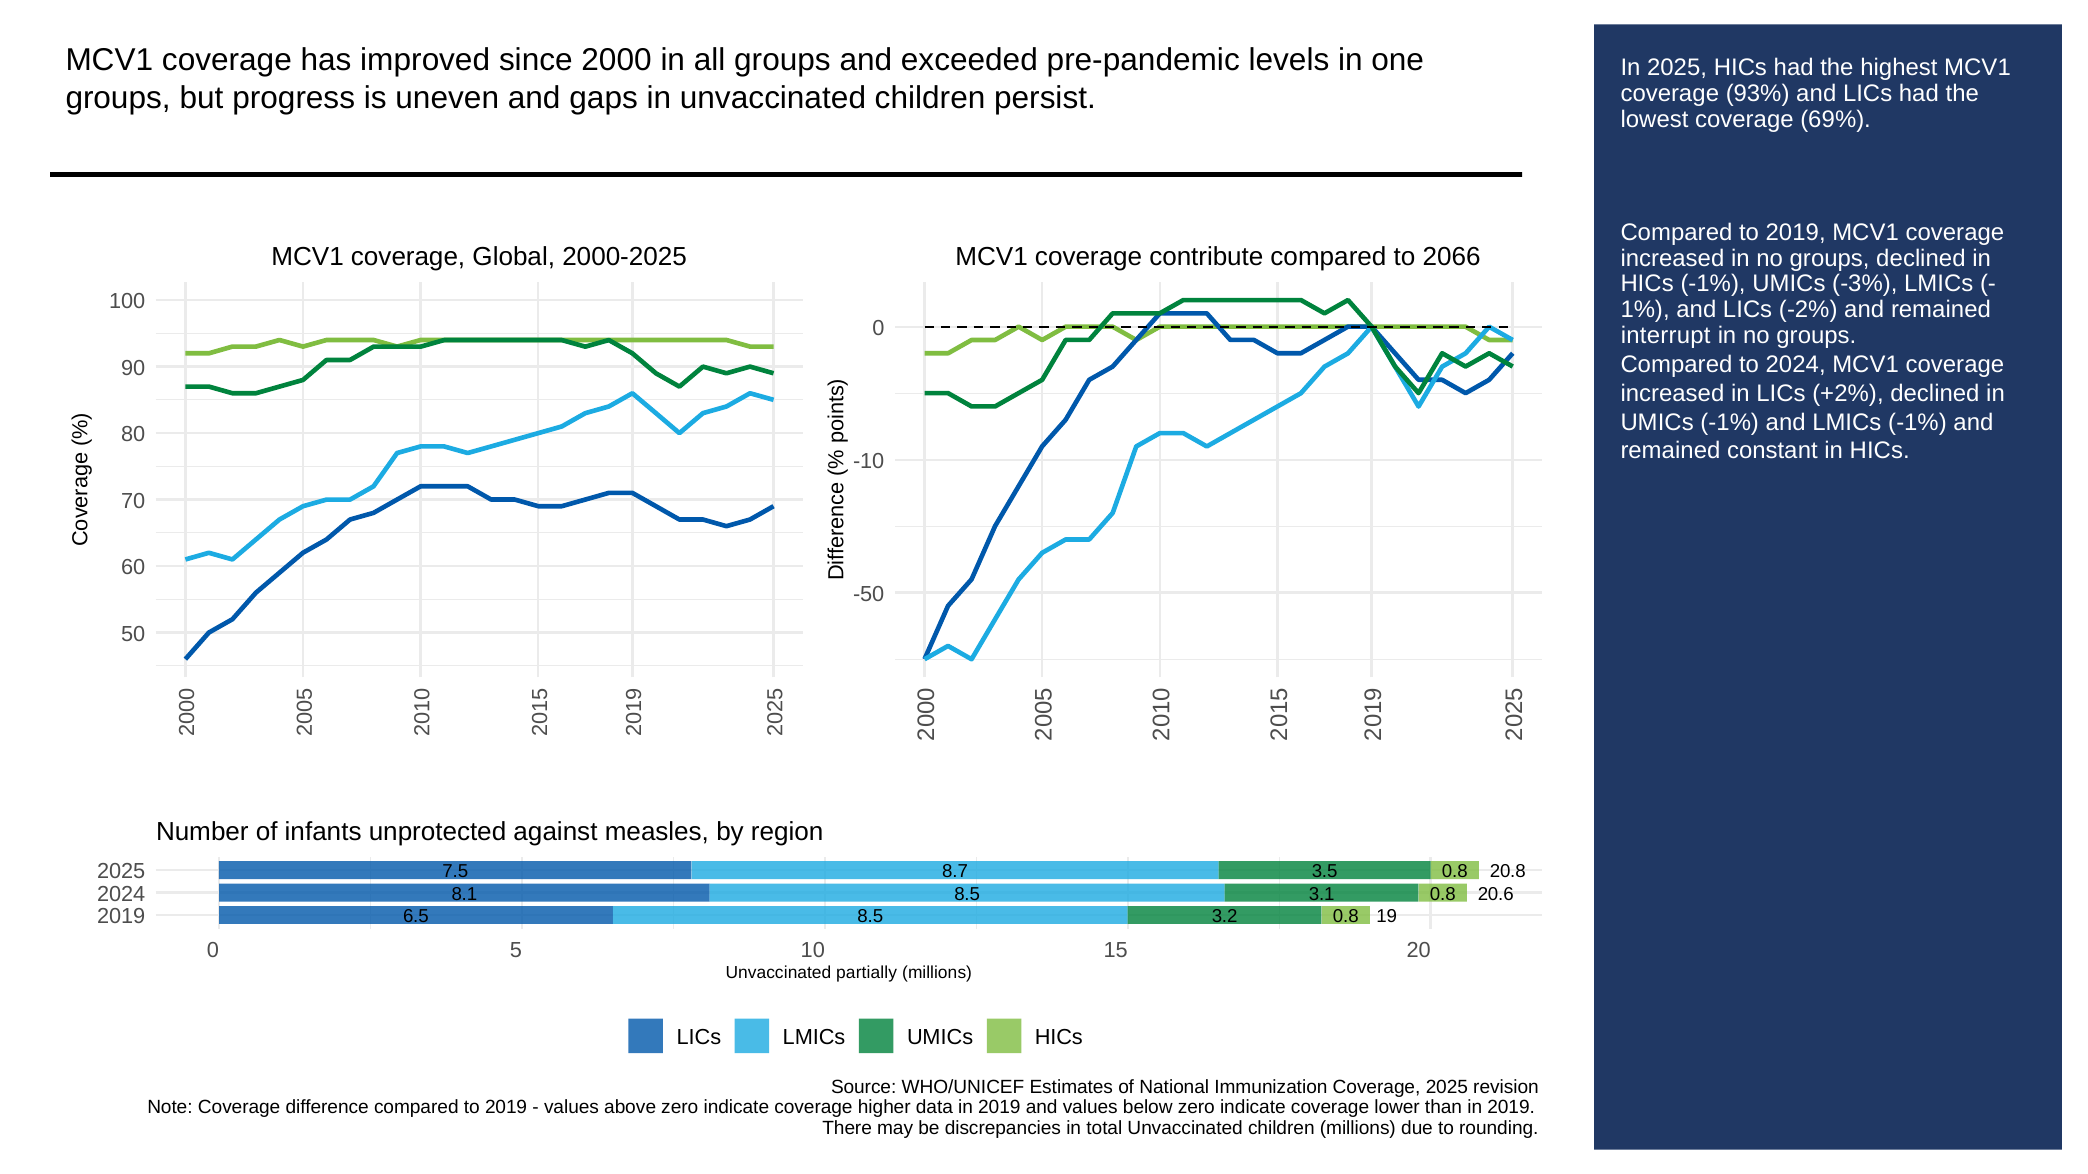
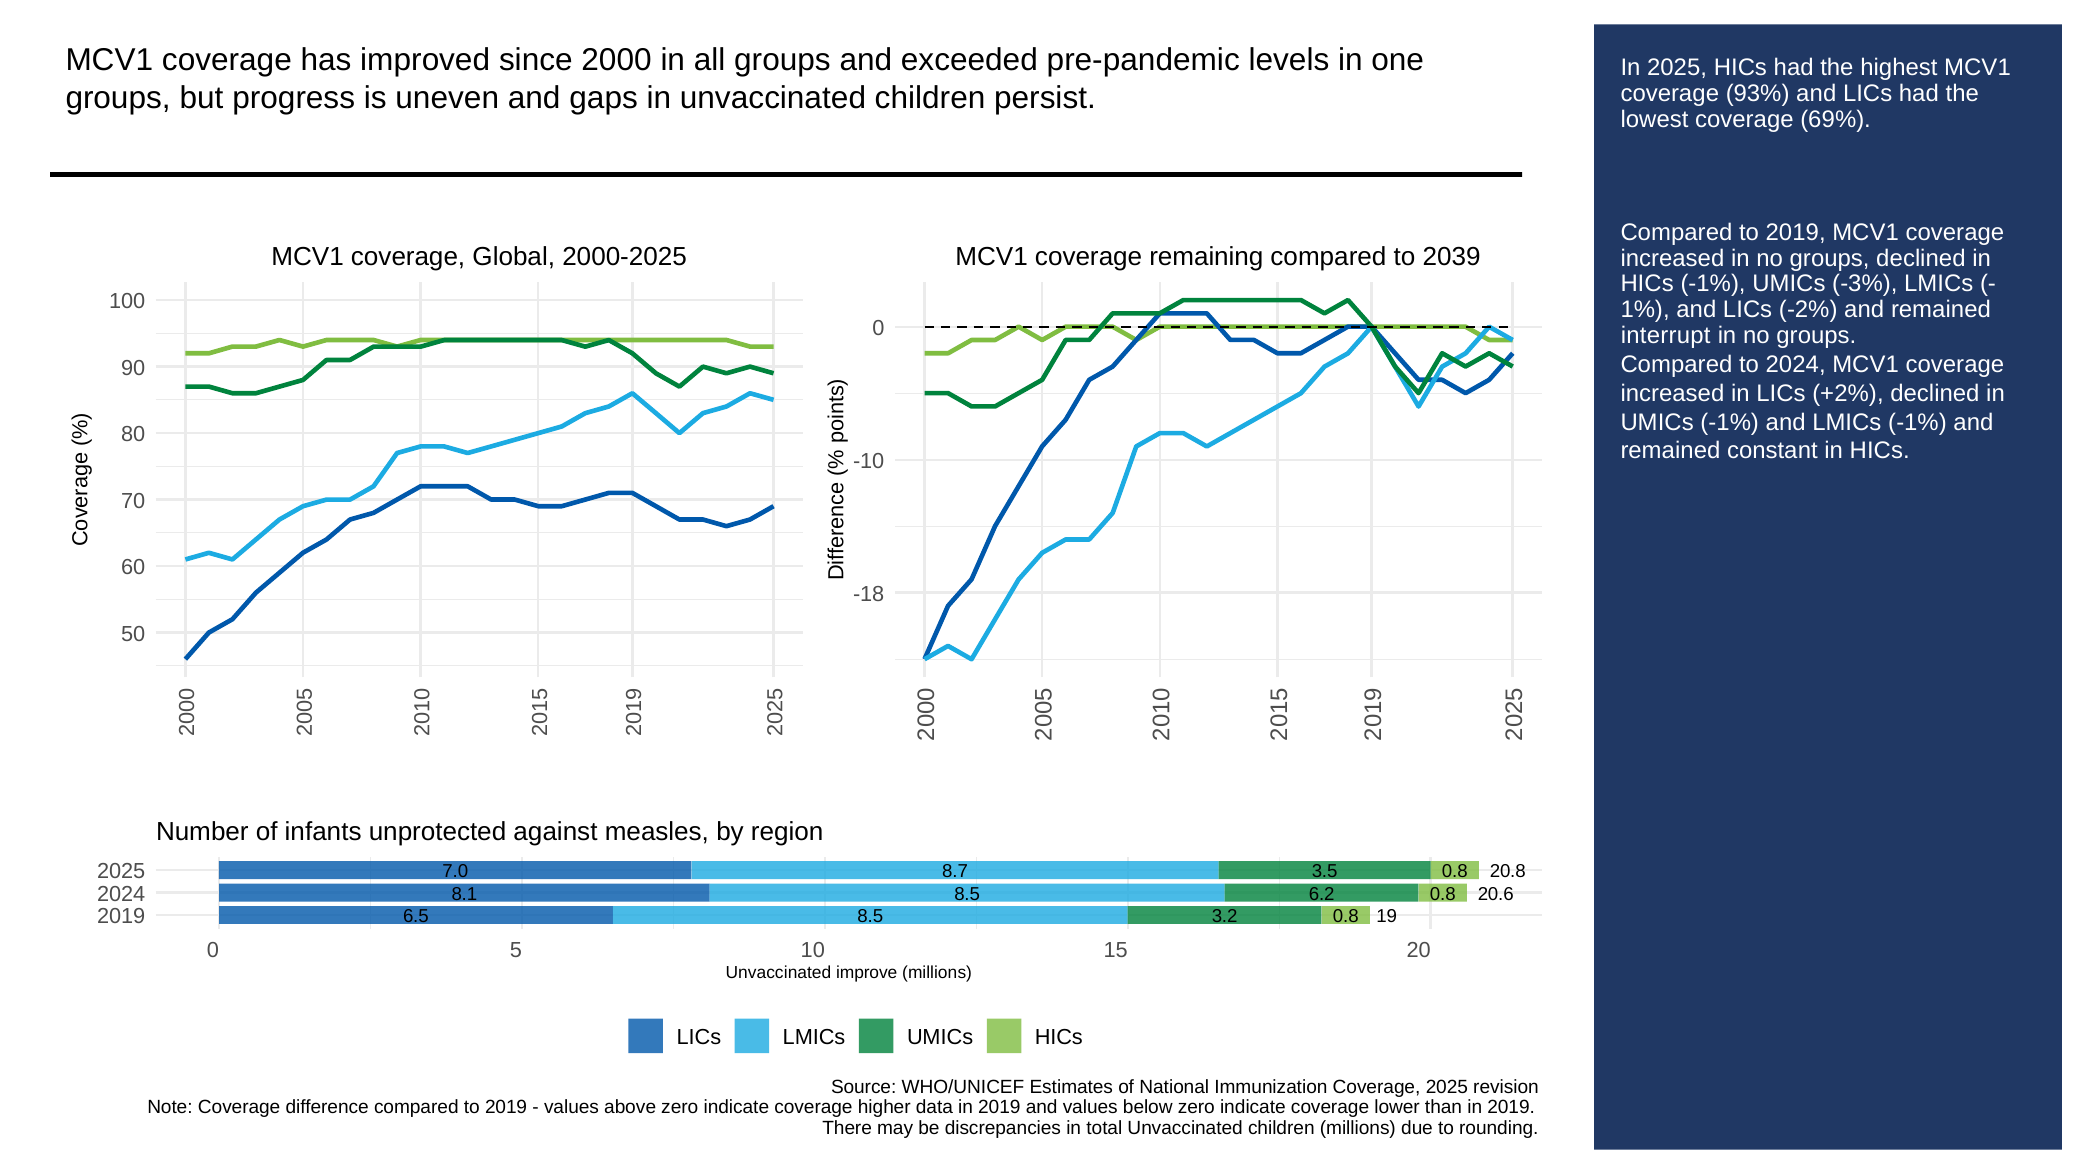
contribute: contribute -> remaining (1206, 257)
2066: 2066 -> 2039 (1452, 257)
-50: -50 -> -18 (869, 594)
7.5: 7.5 -> 7.0 (455, 872)
3.1: 3.1 -> 6.2 (1322, 894)
partially: partially -> improve (867, 973)
